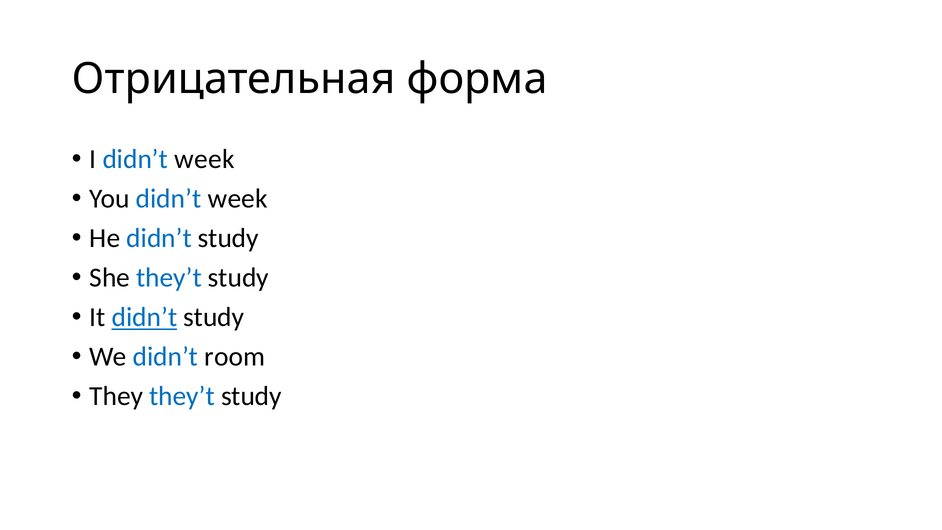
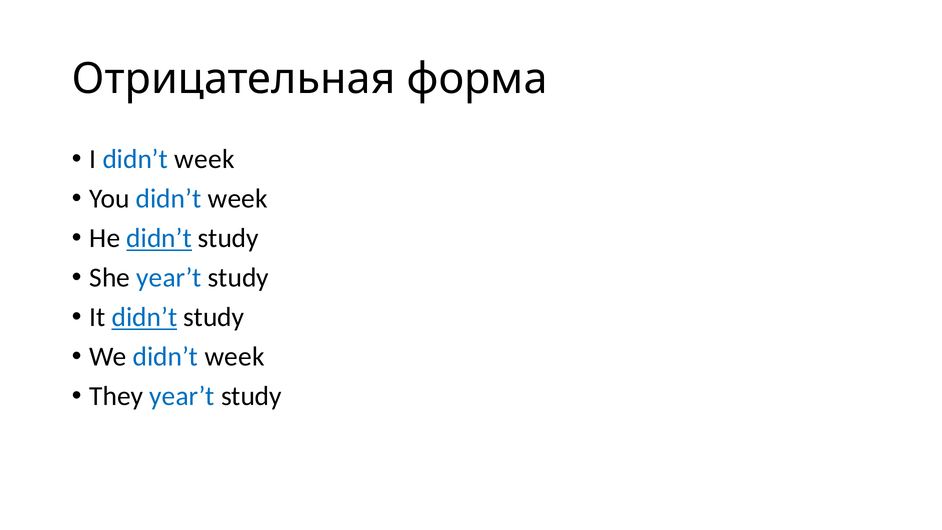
didn’t underline: none -> present (159, 238)
She they’t: they’t -> year’t (169, 278)
We didn’t room: room -> week (235, 357)
They they’t: they’t -> year’t (182, 396)
